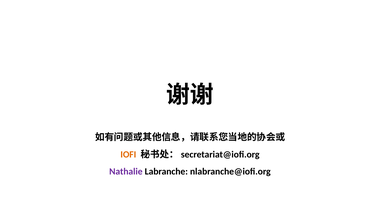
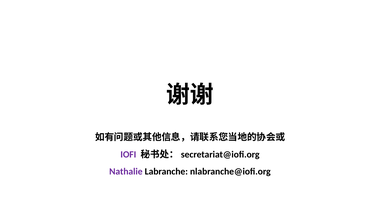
IOFI colour: orange -> purple (128, 154)
